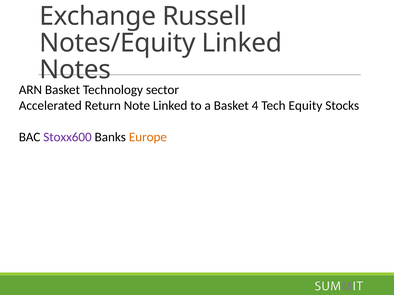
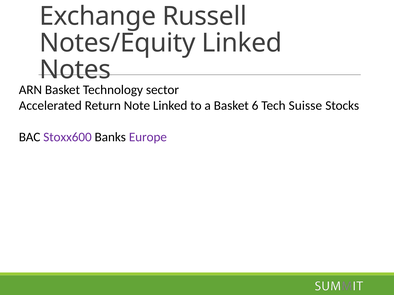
4: 4 -> 6 (255, 106)
Equity: Equity -> Suisse (305, 106)
Europe colour: orange -> purple (148, 137)
